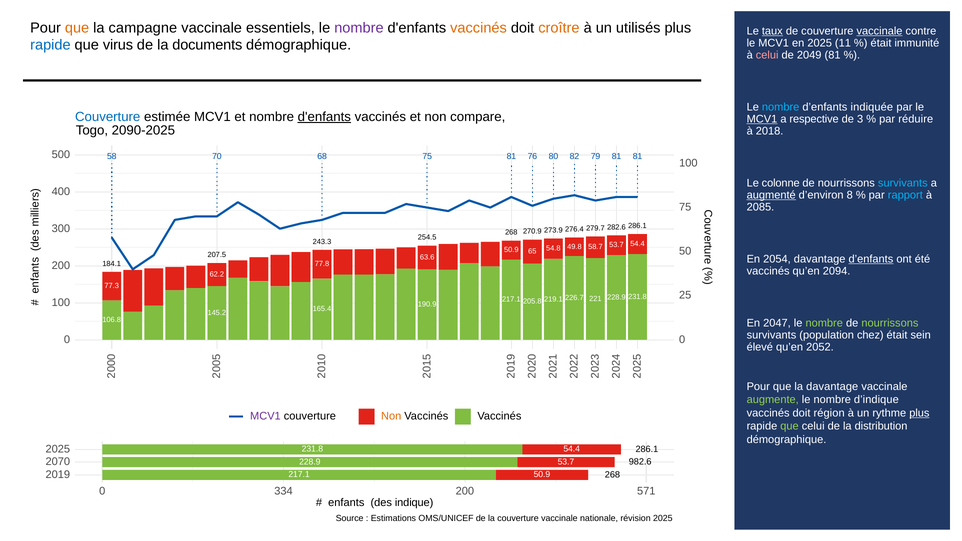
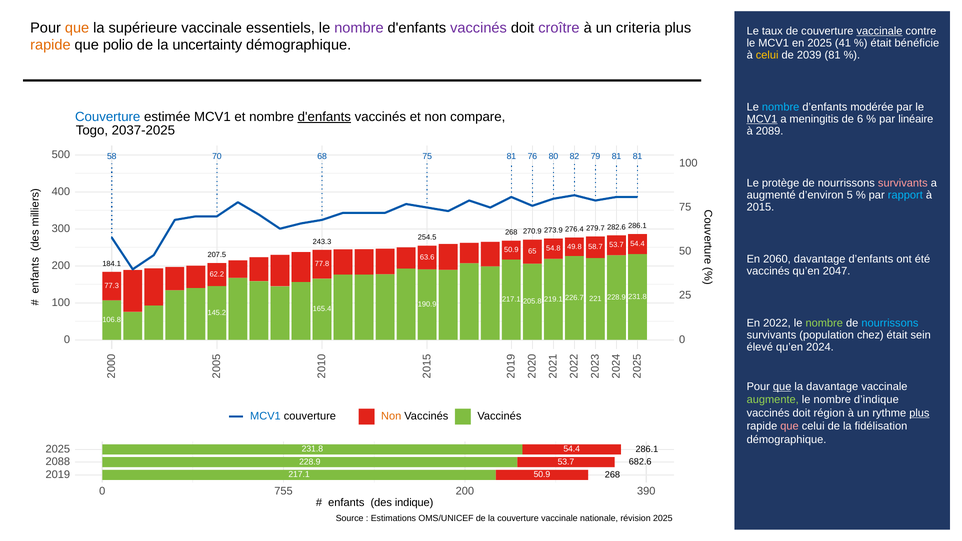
campagne: campagne -> supérieure (143, 28)
vaccinés colour: orange -> purple (479, 28)
croître colour: orange -> purple (559, 28)
utilisés: utilisés -> criteria (638, 28)
taux underline: present -> none (772, 31)
11: 11 -> 41 (843, 43)
immunité: immunité -> bénéficie (917, 43)
rapide colour: blue -> orange (50, 45)
virus: virus -> polio (118, 45)
documents: documents -> uncertainty (207, 45)
celui colour: pink -> yellow (767, 55)
2049: 2049 -> 2039 (809, 55)
indiquée: indiquée -> modérée (872, 107)
respective: respective -> meningitis (814, 119)
de 3: 3 -> 6 (860, 119)
réduire: réduire -> linéaire (916, 119)
2090-2025: 2090-2025 -> 2037-2025 (143, 131)
2018: 2018 -> 2089 (770, 131)
colonne: colonne -> protège (781, 183)
survivants colour: light blue -> pink (903, 183)
augmenté underline: present -> none (771, 195)
d’environ 8: 8 -> 5 (850, 195)
2085: 2085 -> 2015 (760, 207)
2054: 2054 -> 2060 (777, 259)
d’enfants underline: present -> none (871, 259)
2094: 2094 -> 2047 (837, 271)
2047: 2047 -> 2022 (777, 323)
nourrissons colour: light green -> light blue (890, 323)
2052: 2052 -> 2024 (820, 347)
que underline: none -> present (782, 387)
MCV1 colour: purple -> blue (265, 416)
que colour: light green -> pink (790, 426)
distribution: distribution -> fidélisation (881, 426)
2070: 2070 -> 2088 (58, 462)
982.6: 982.6 -> 682.6 (640, 462)
334: 334 -> 755 (284, 491)
571: 571 -> 390 (646, 491)
